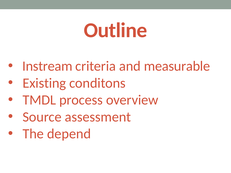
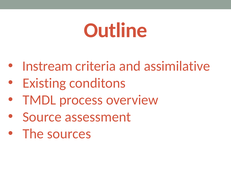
measurable: measurable -> assimilative (177, 66)
depend: depend -> sources (69, 134)
